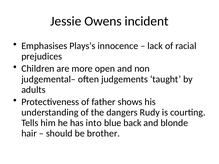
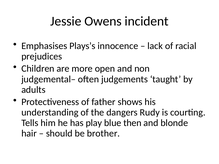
into: into -> play (94, 123)
back: back -> then (132, 123)
